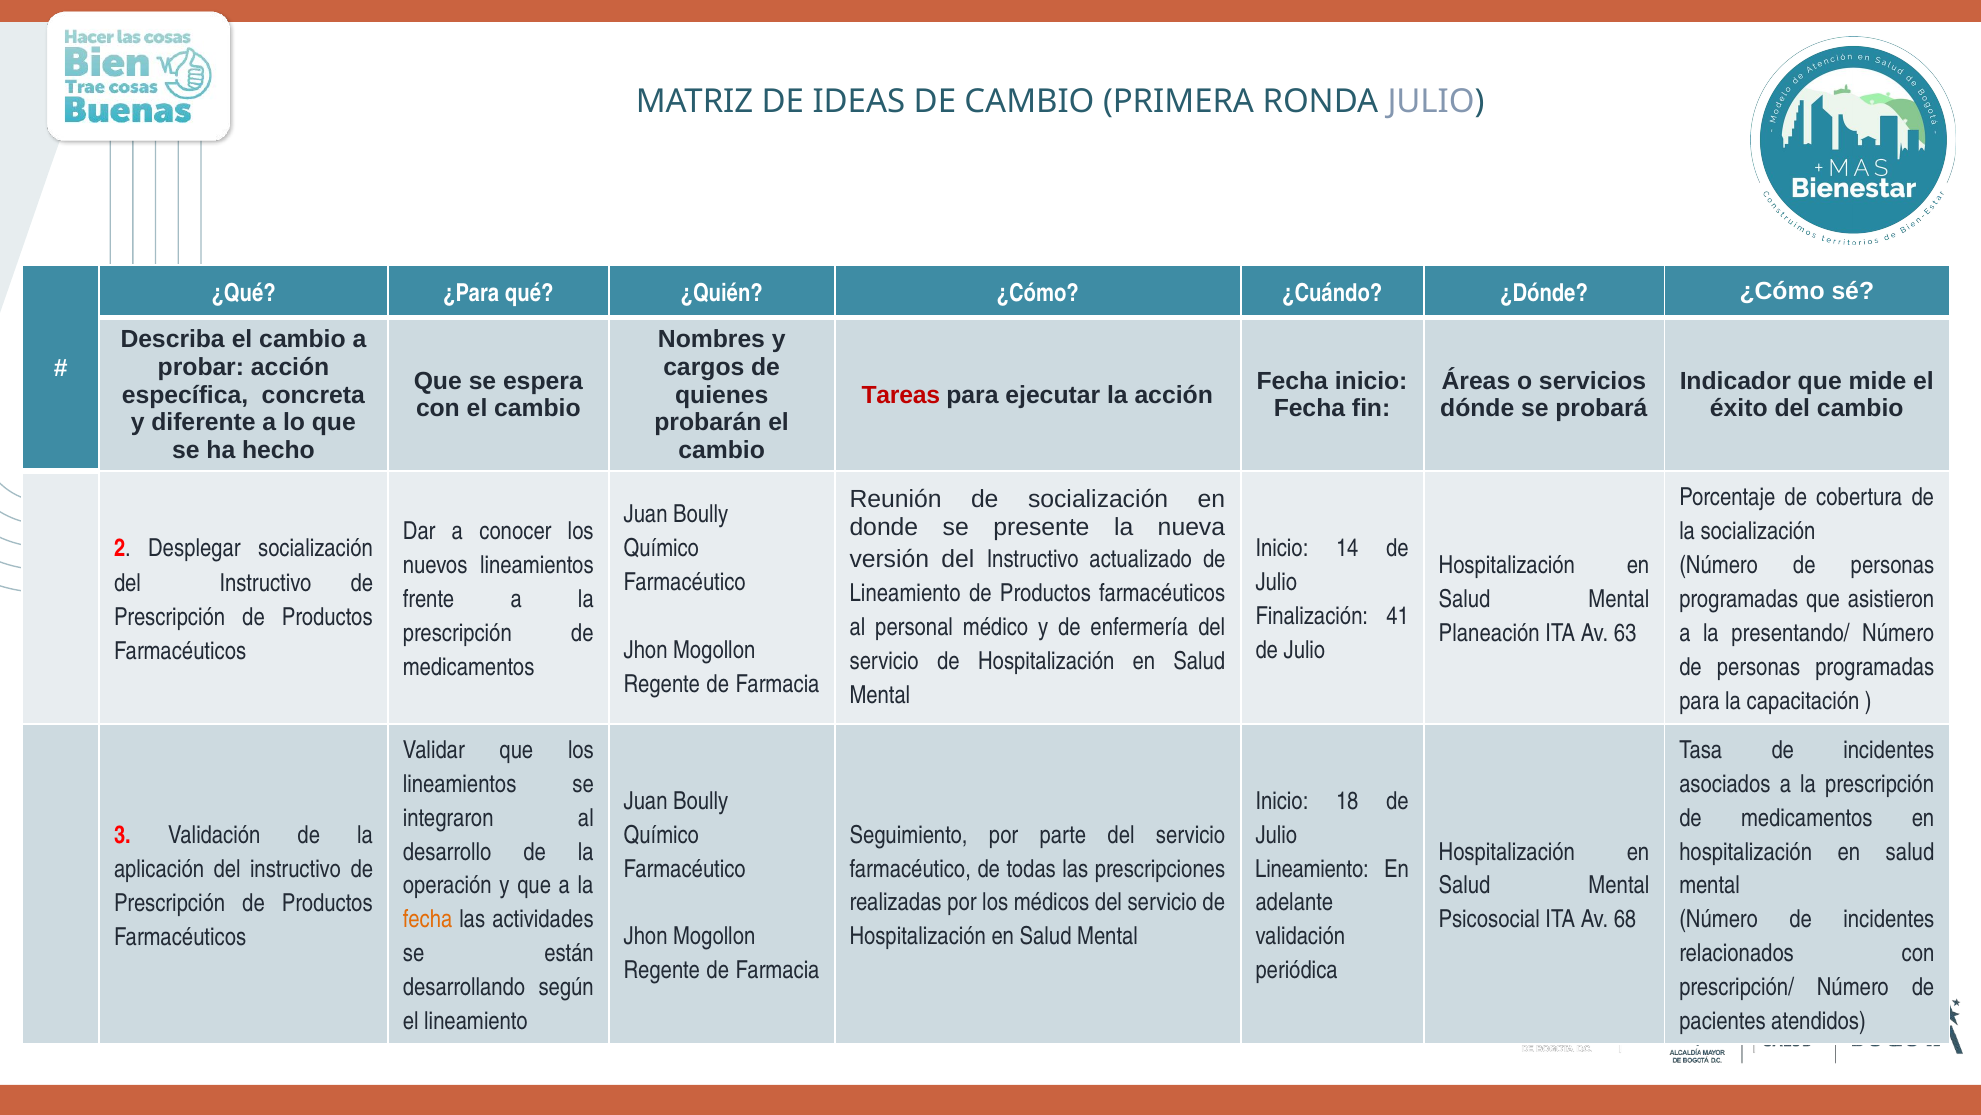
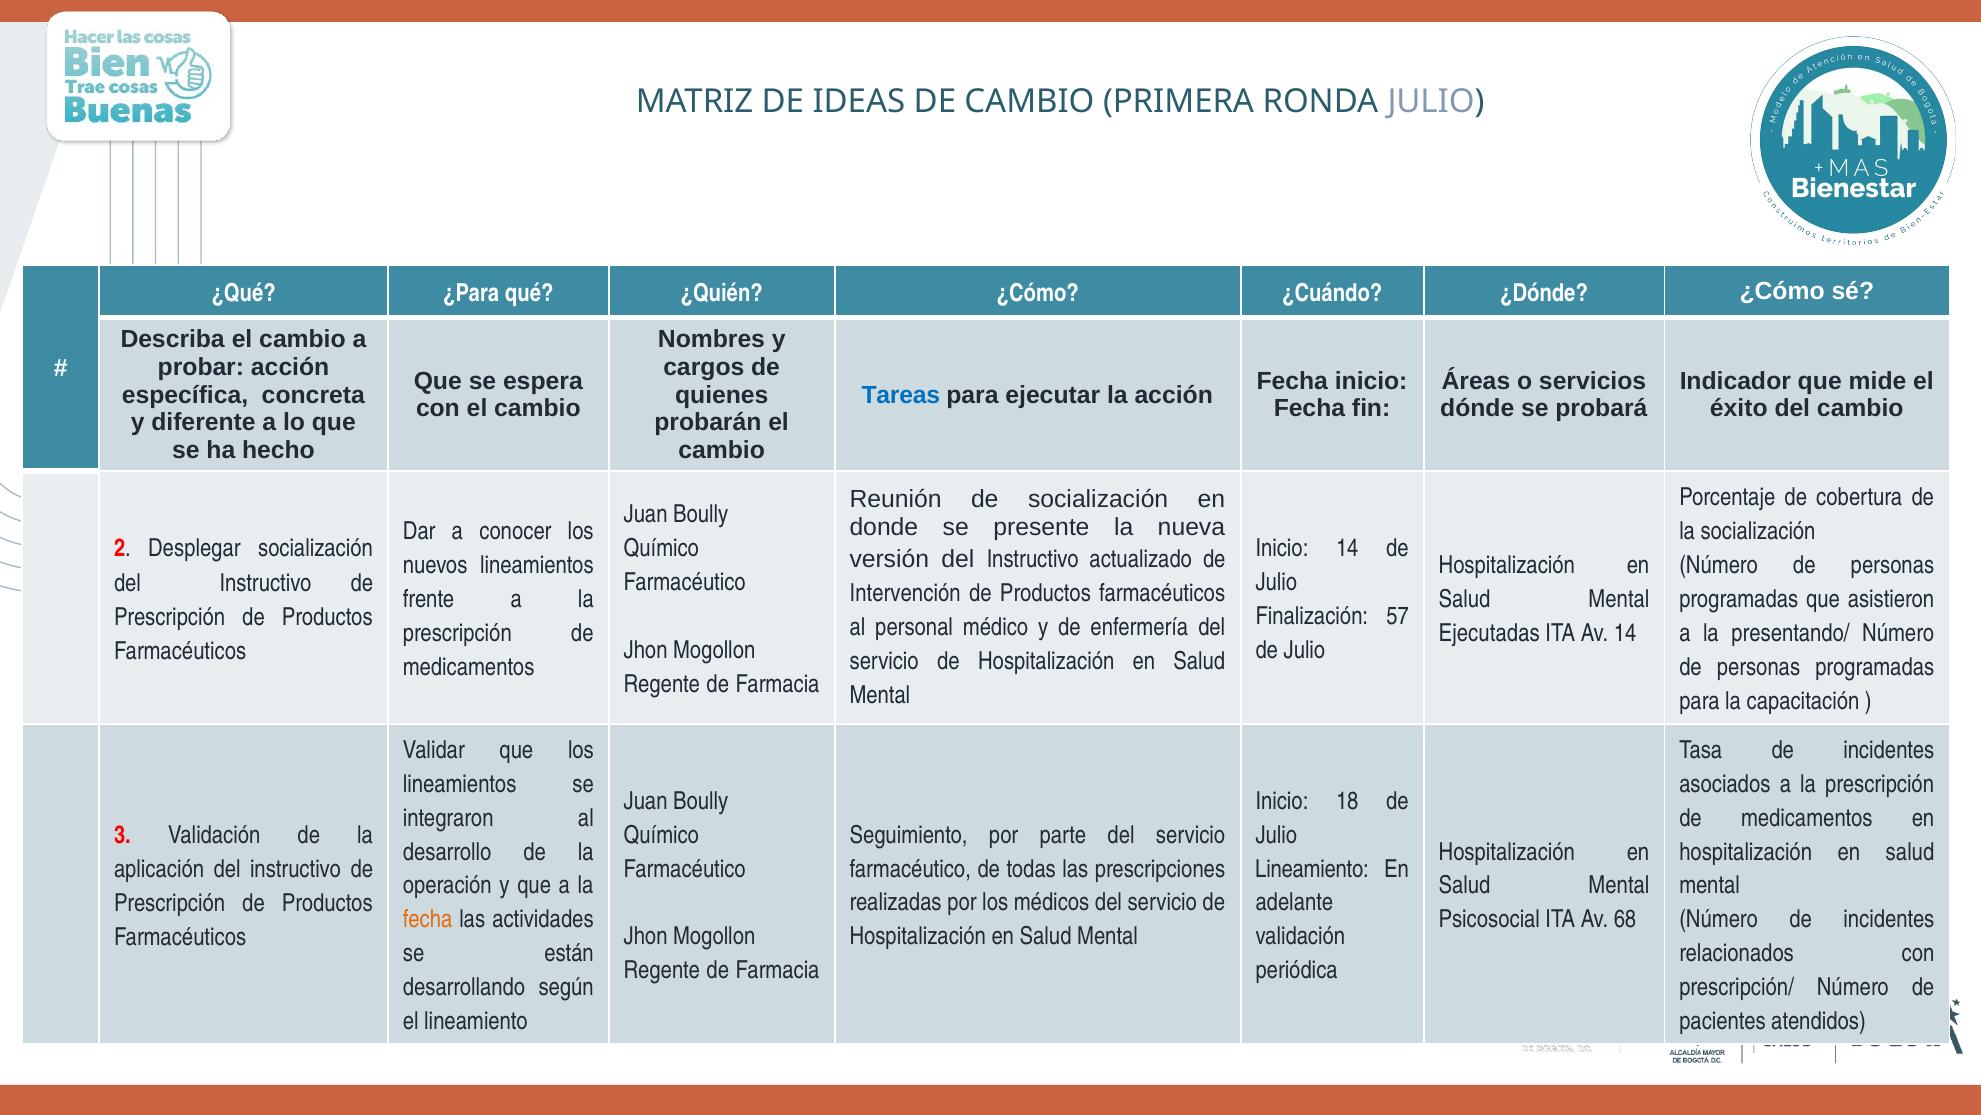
Tareas colour: red -> blue (901, 395)
Lineamiento: Lineamiento -> Intervención (905, 593)
41: 41 -> 57 (1398, 616)
Planeación: Planeación -> Ejecutadas (1489, 633)
Av 63: 63 -> 14 (1625, 633)
